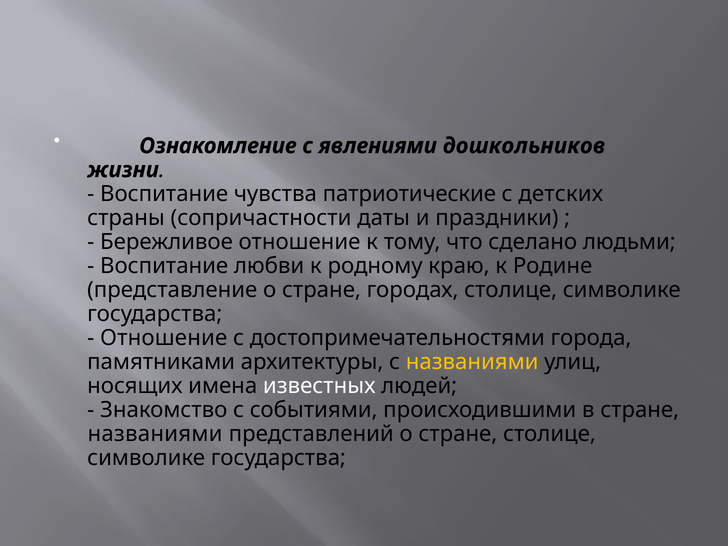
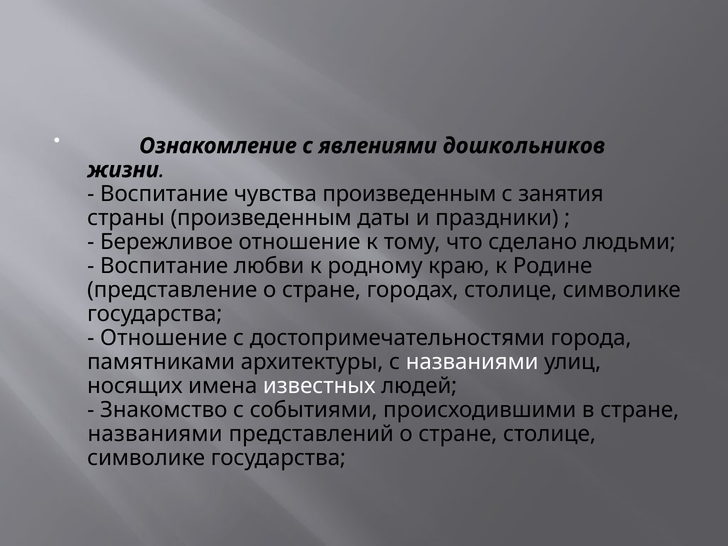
чувства патриотические: патриотические -> произведенным (409, 194)
детских: детских -> занятия (561, 194)
страны сопричастности: сопричастности -> произведенным (261, 218)
названиями colour: yellow -> white (472, 362)
